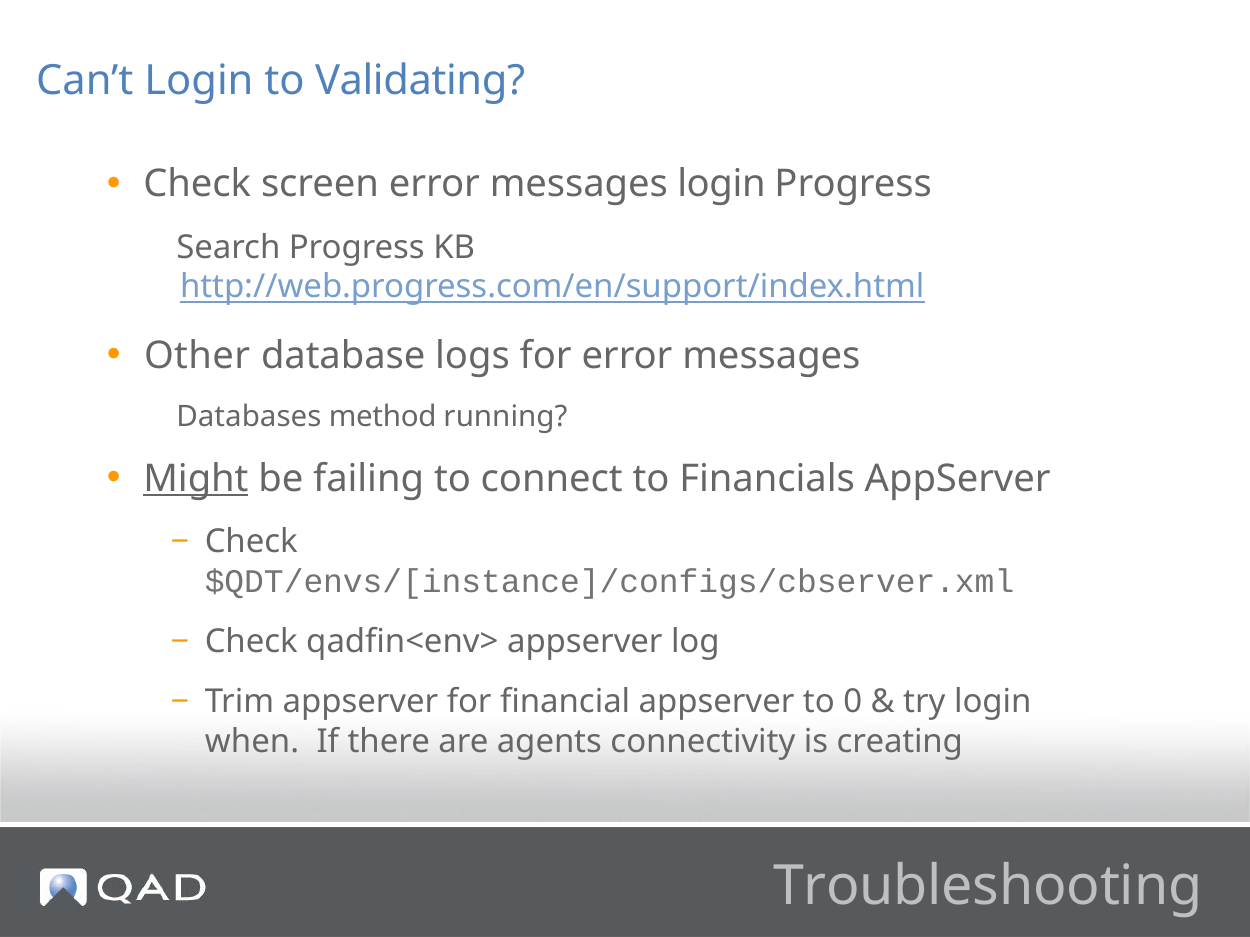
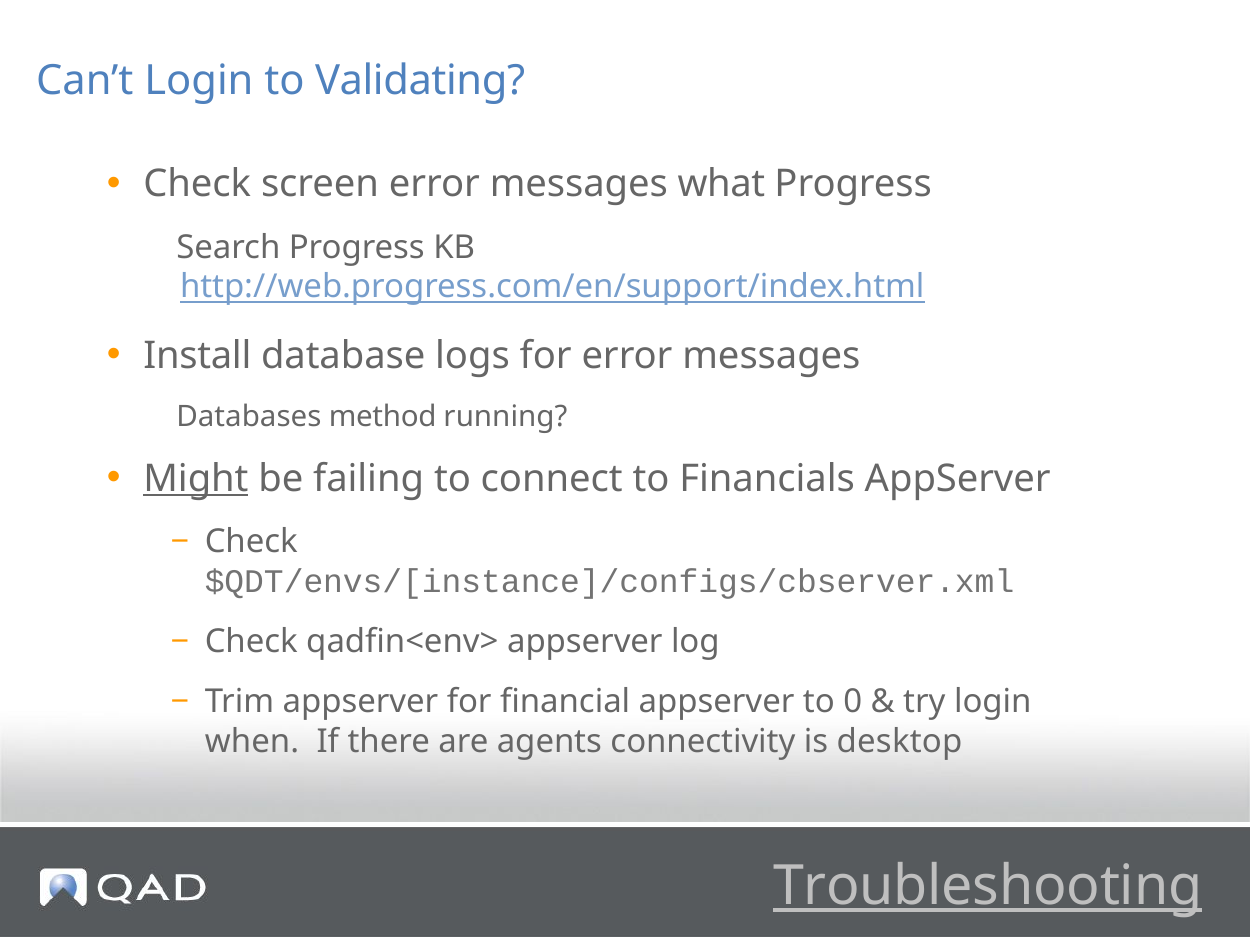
messages login: login -> what (721, 184)
Other: Other -> Install (197, 356)
creating: creating -> desktop (900, 742)
Troubleshooting underline: none -> present (988, 886)
